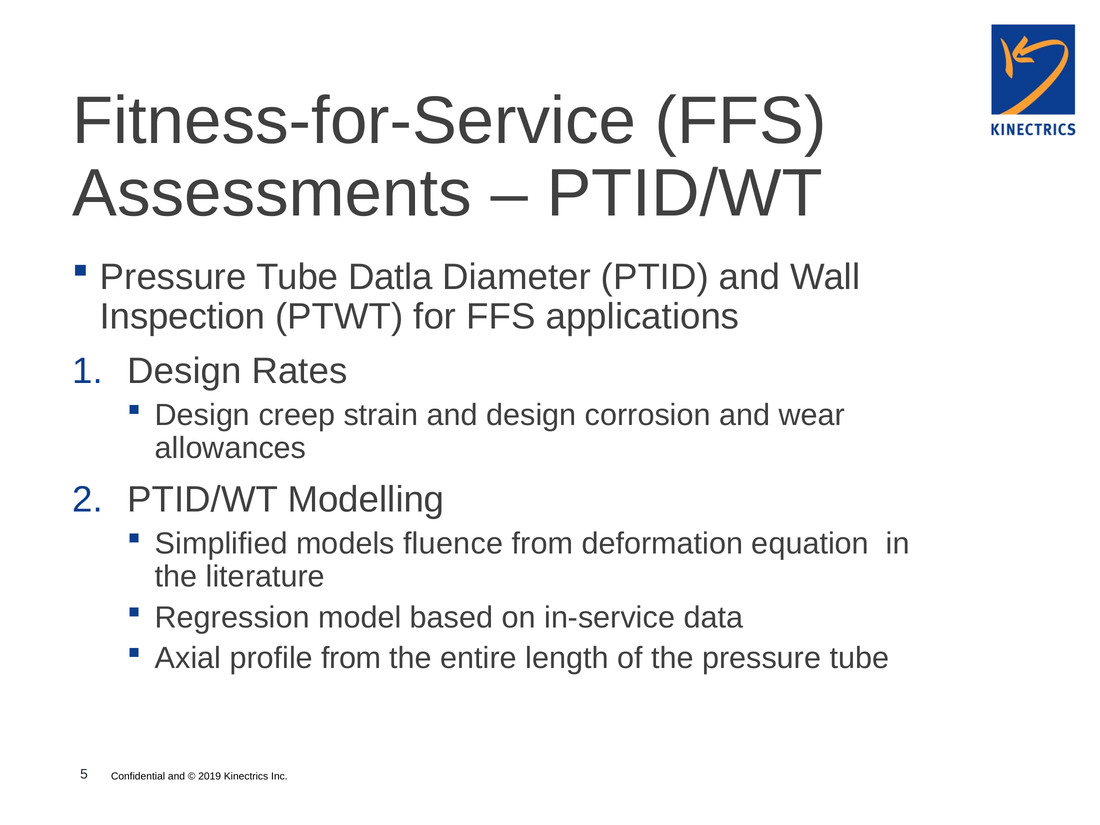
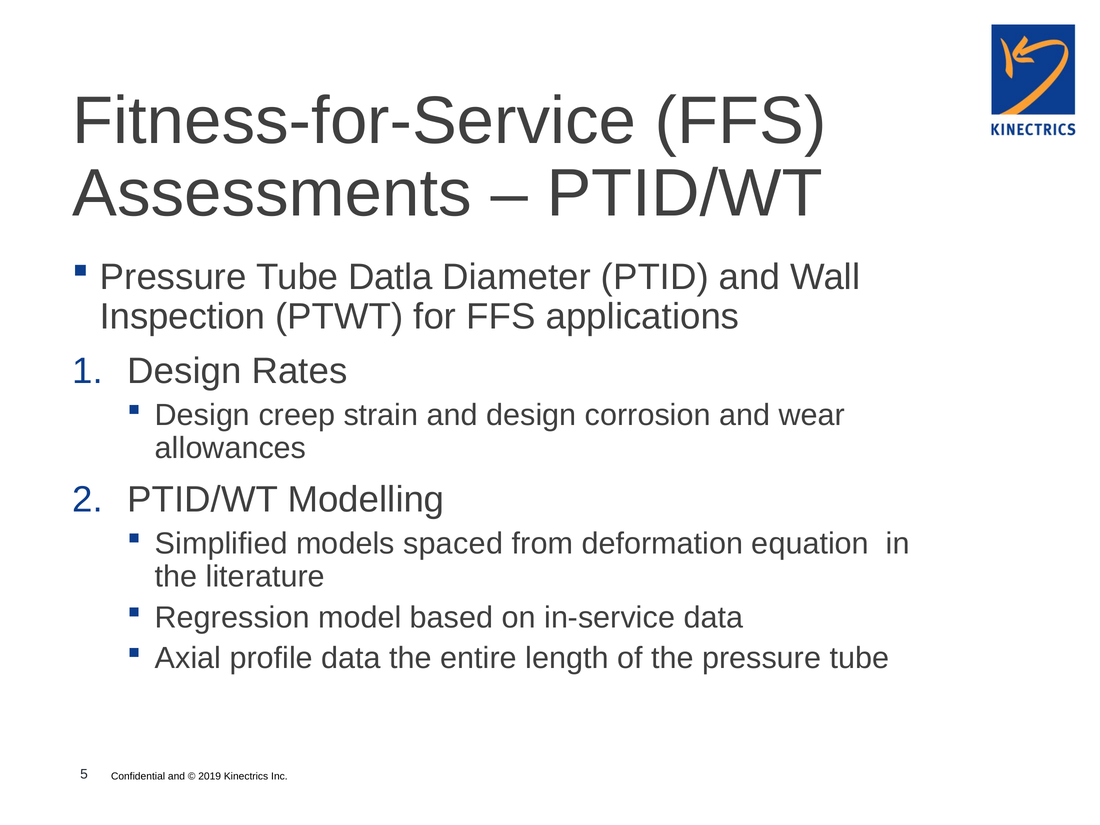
fluence: fluence -> spaced (453, 544)
profile from: from -> data (351, 658)
